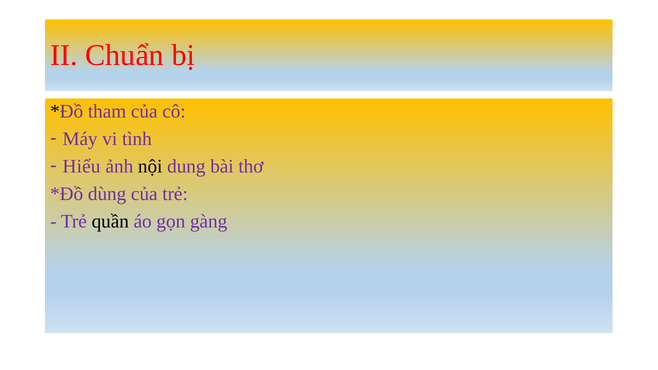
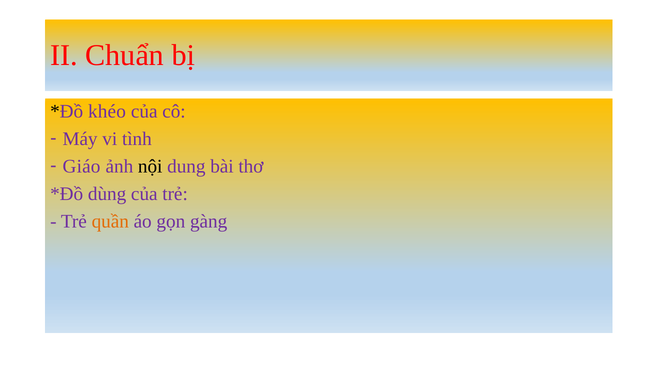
tham: tham -> khéo (107, 111)
Hiểu: Hiểu -> Giáo (82, 166)
quần colour: black -> orange (110, 222)
